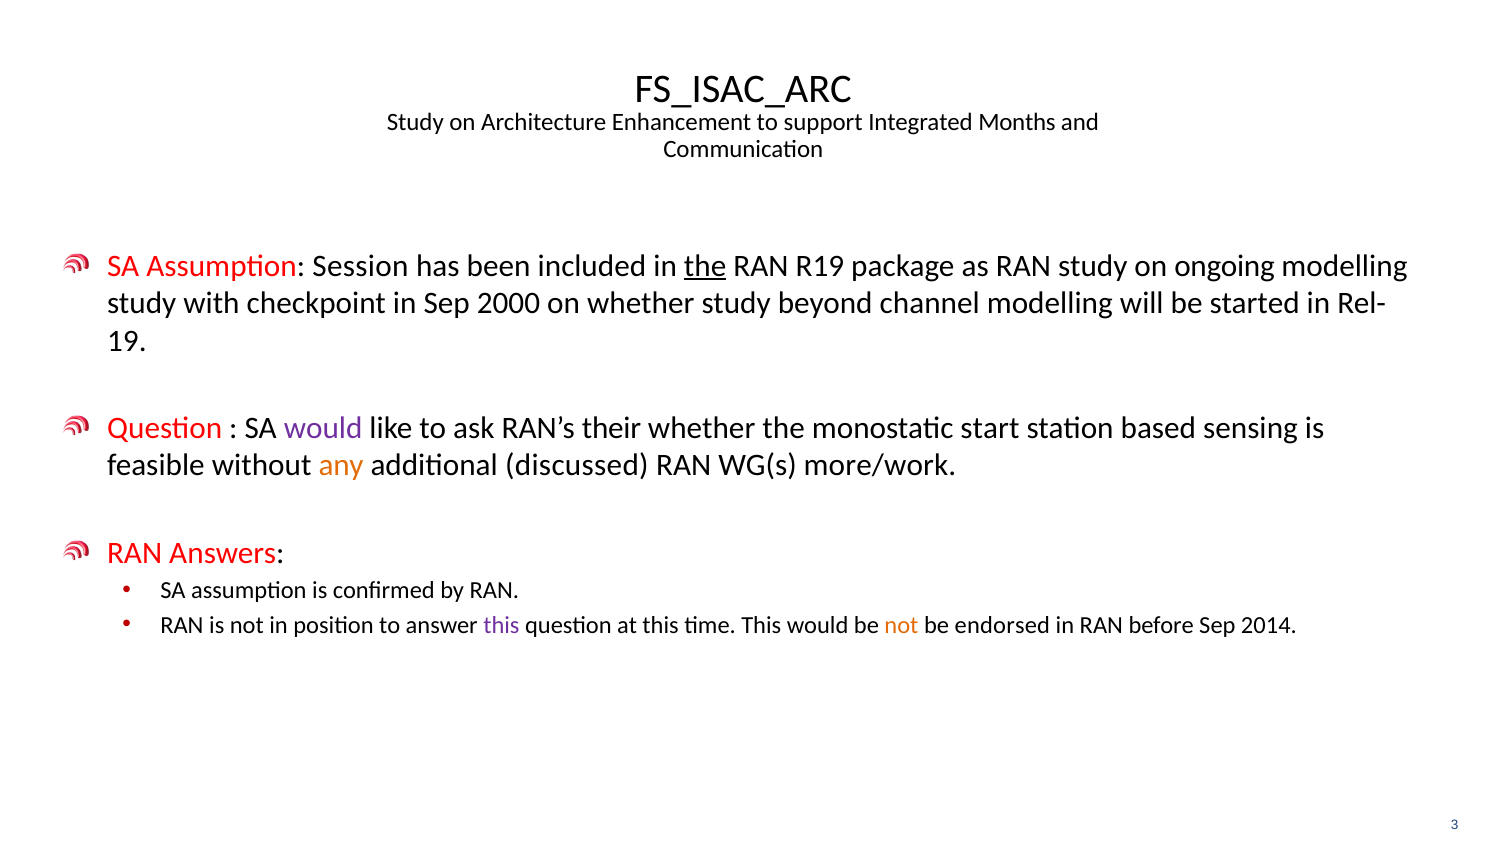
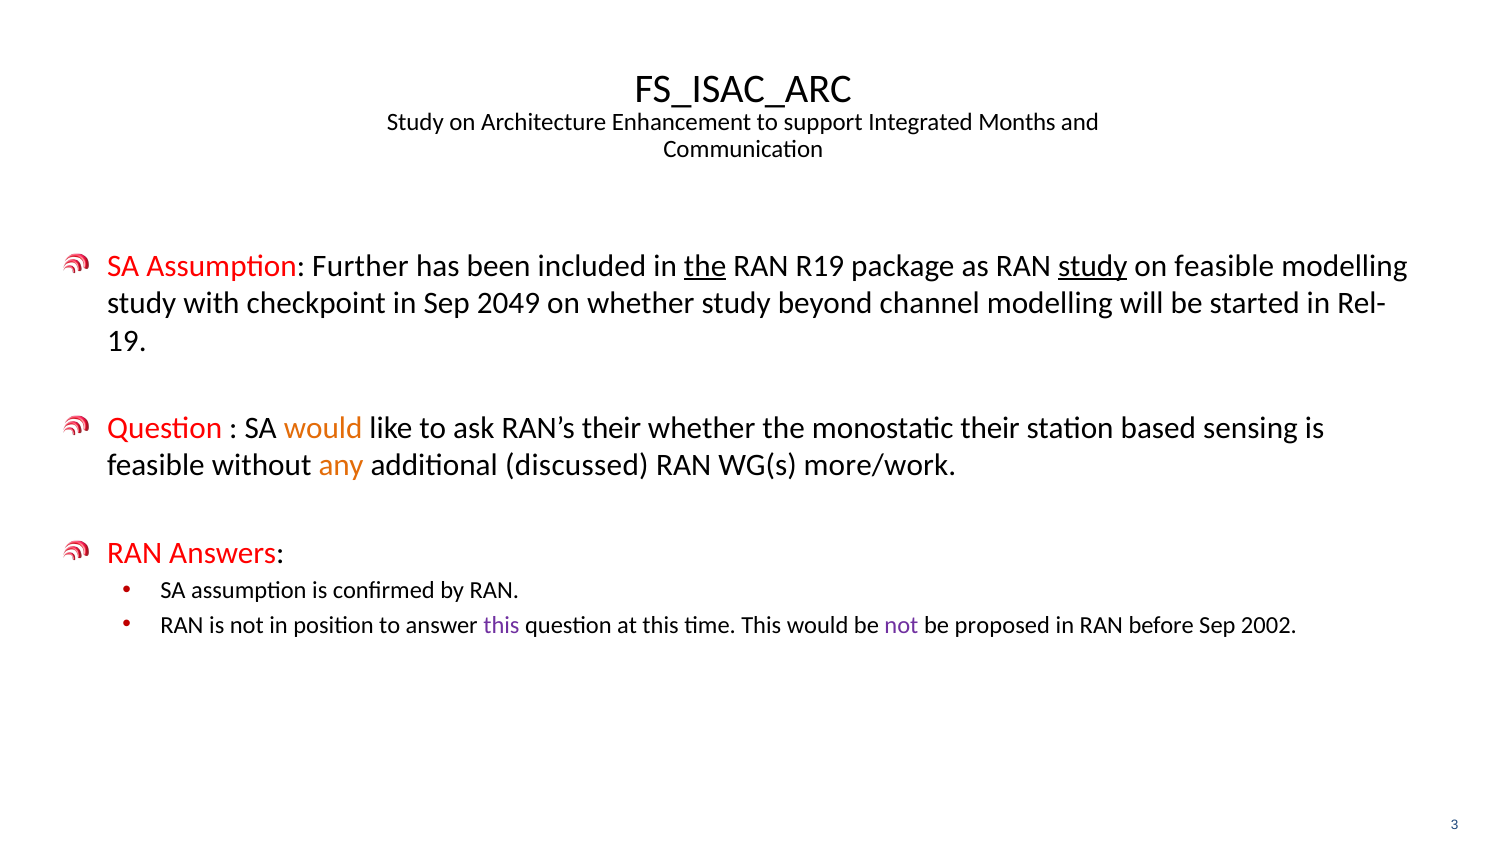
Session: Session -> Further (360, 266)
study underline: none -> present (1093, 266)
on ongoing: ongoing -> feasible (1224, 266)
2000: 2000 -> 2049 (508, 303)
would colour: purple -> orange (323, 428)
monostatic start: start -> their (990, 428)
not colour: orange -> purple (901, 625)
endorsed: endorsed -> proposed (1002, 625)
2014: 2014 -> 2002 (1269, 625)
